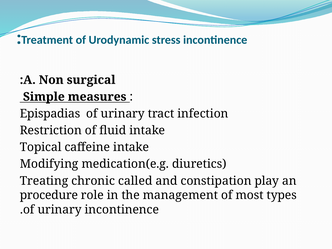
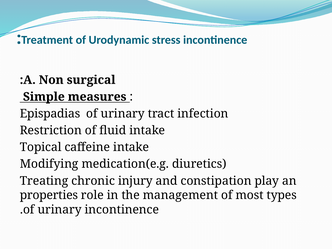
called: called -> injury (135, 181)
procedure: procedure -> properties (49, 195)
